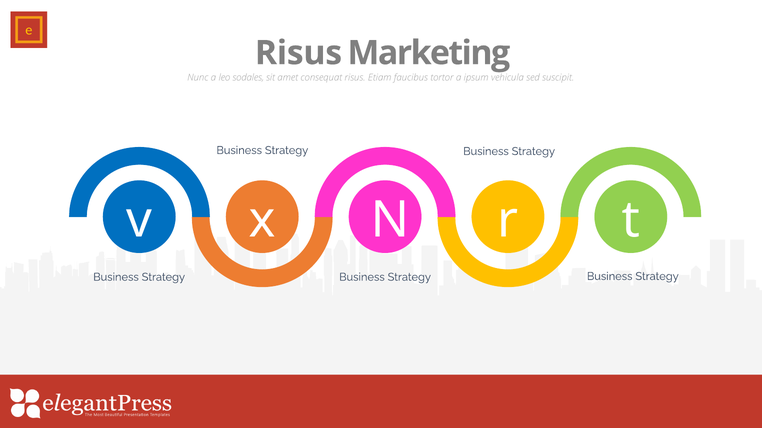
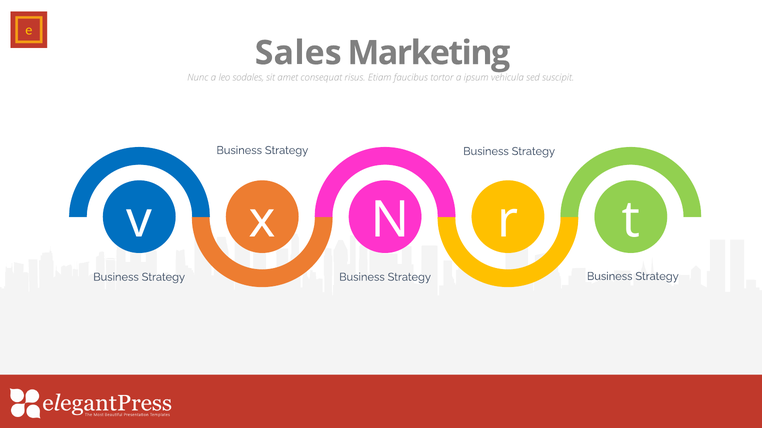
Risus: Risus -> Sales (298, 53)
